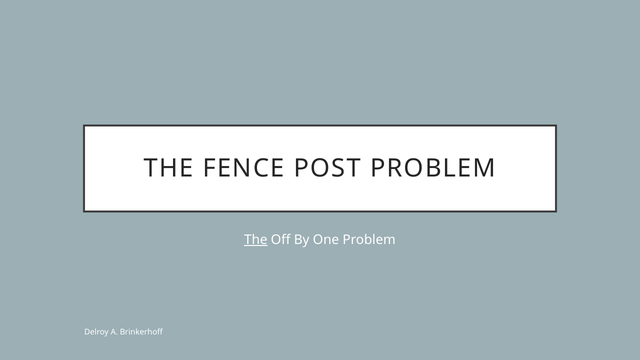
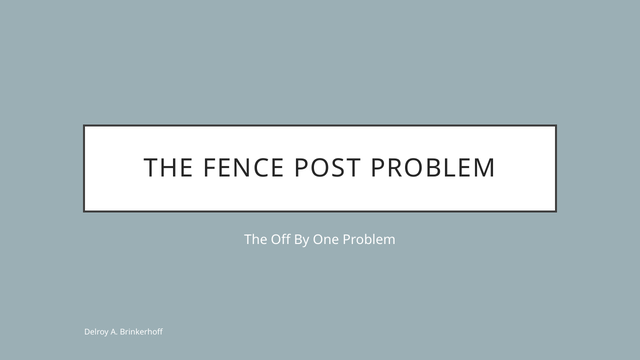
The underline: present -> none (256, 240)
